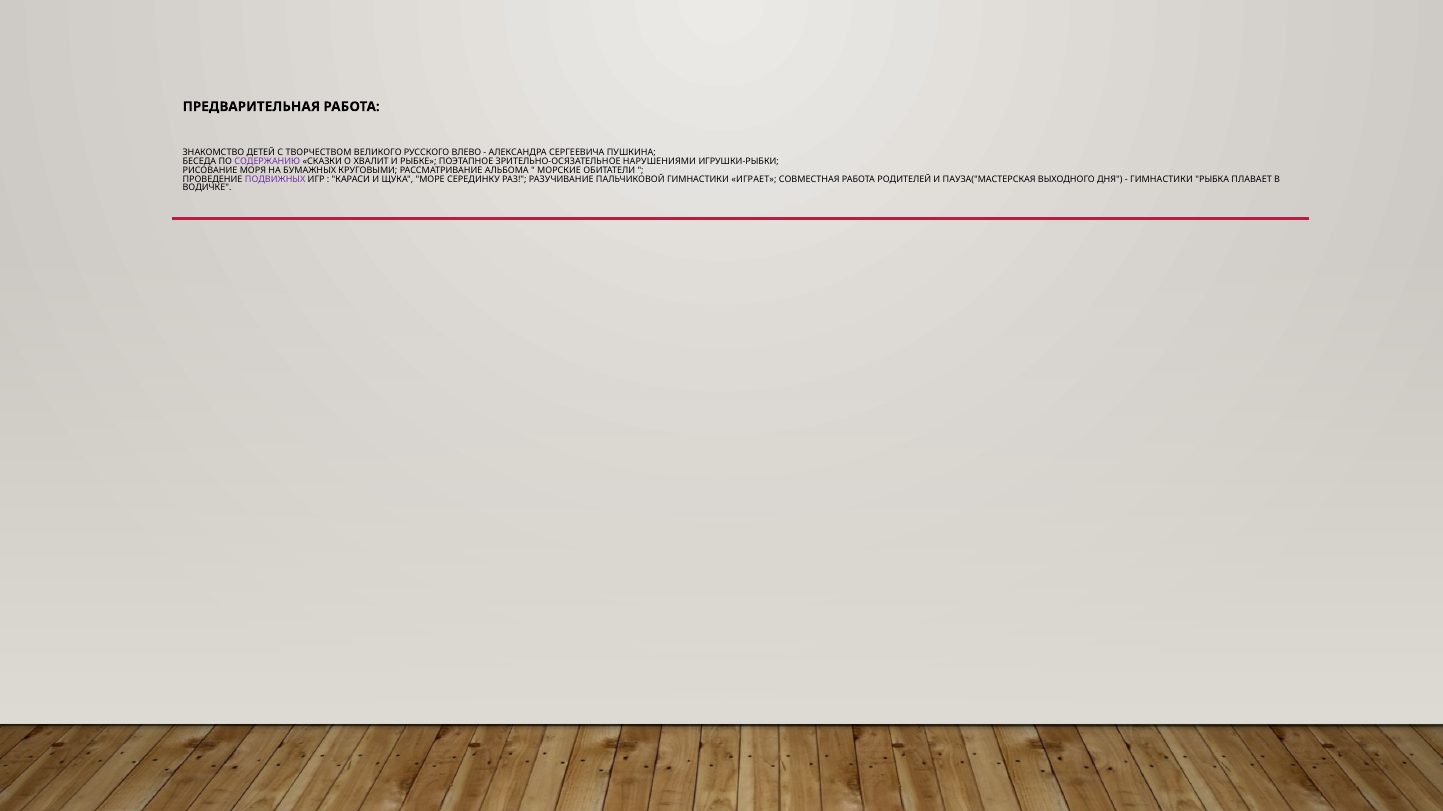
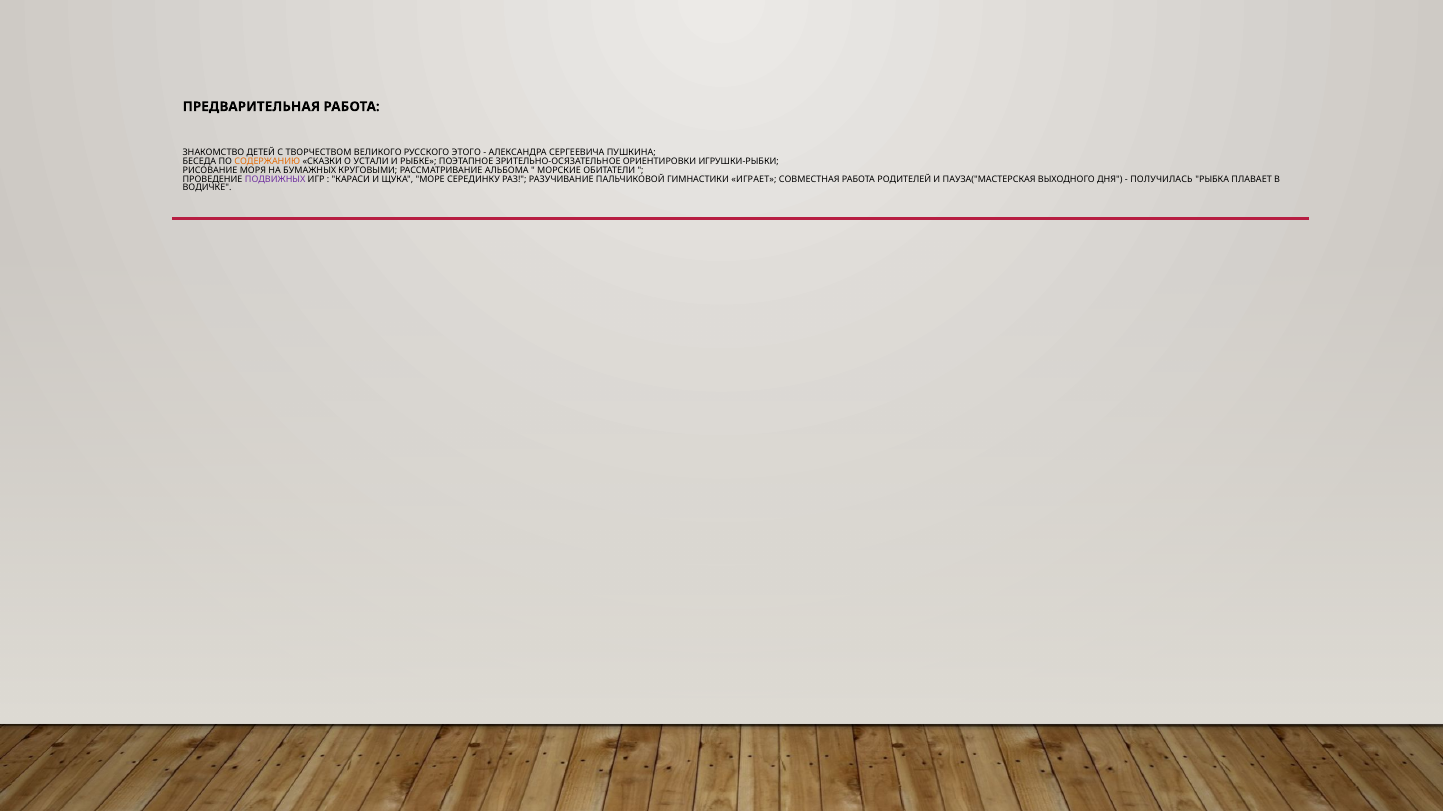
ВЛЕВО: ВЛЕВО -> ЭТОГО (466, 153)
СОДЕРЖАНИЮ colour: purple -> orange (267, 162)
ХВАЛИТ: ХВАЛИТ -> УСТАЛИ (371, 162)
НАРУШЕНИЯМИ: НАРУШЕНИЯМИ -> ОРИЕНТИРОВКИ (659, 162)
ГИМНАСТИКИ: ГИМНАСТИКИ -> ПОЛУЧИЛАСЬ (1161, 179)
